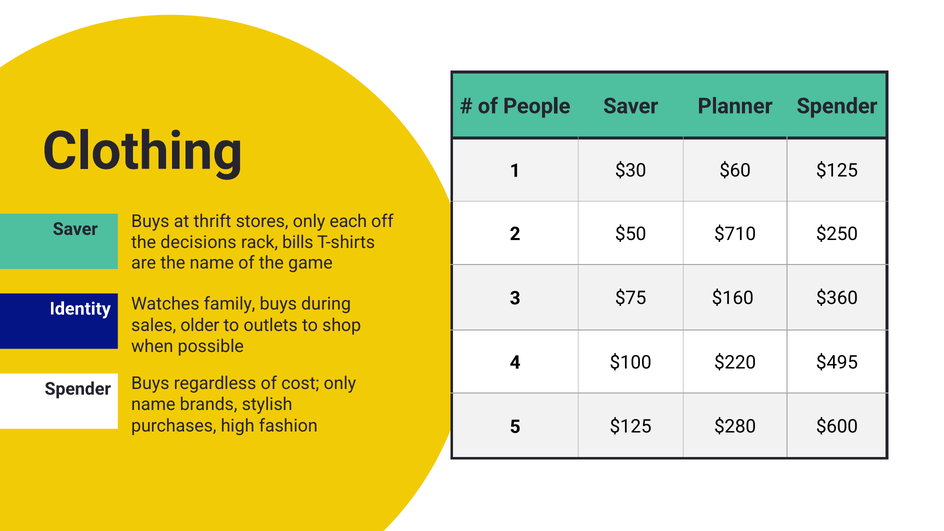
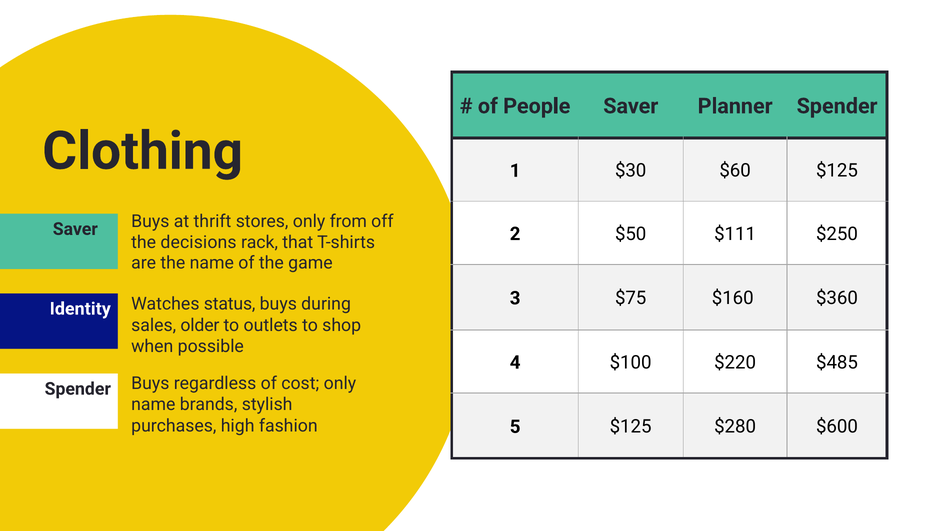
each: each -> from (348, 222)
$710: $710 -> $111 (735, 234)
bills: bills -> that (298, 242)
family: family -> status (230, 304)
$495: $495 -> $485 (837, 362)
